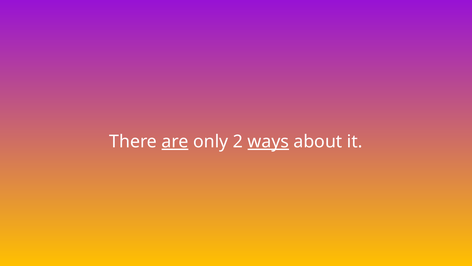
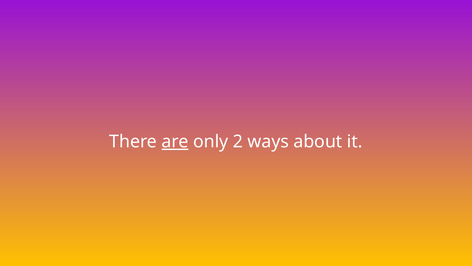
ways underline: present -> none (268, 141)
